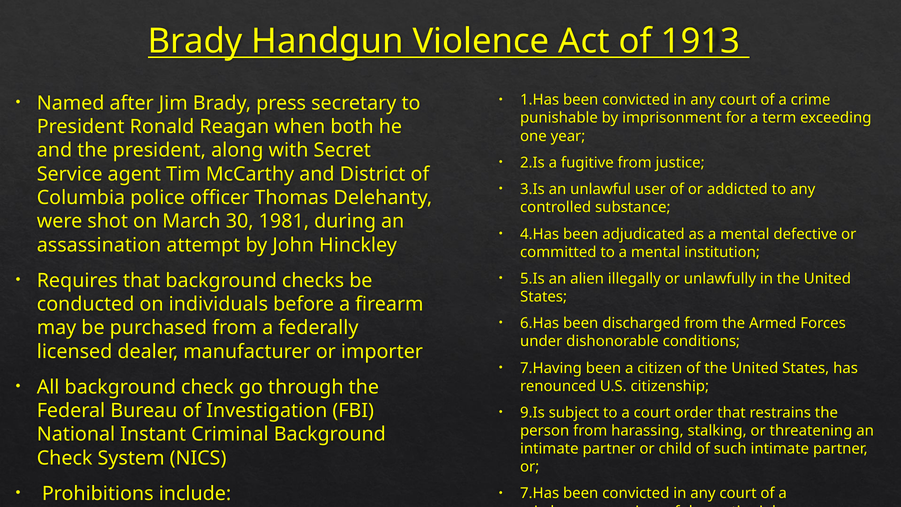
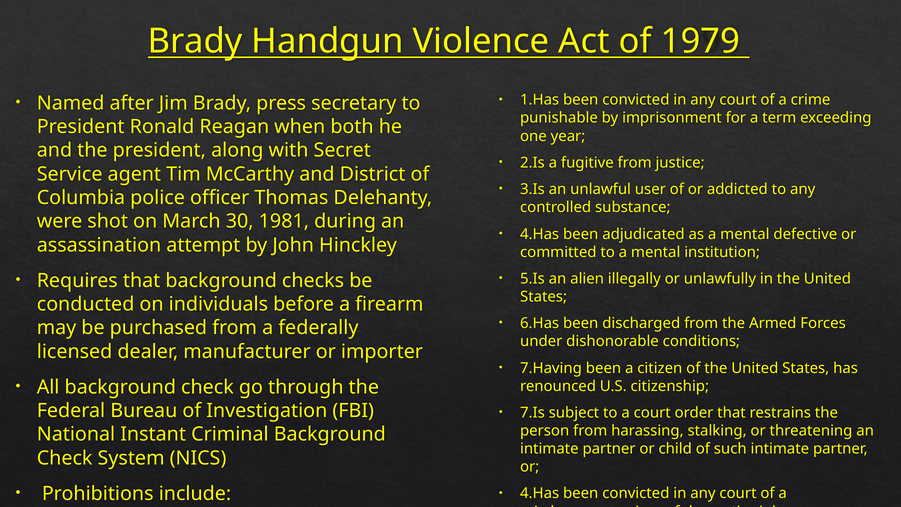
1913: 1913 -> 1979 (700, 41)
9.Is: 9.Is -> 7.Is (532, 413)
7.Has: 7.Has -> 4.Has (540, 493)
